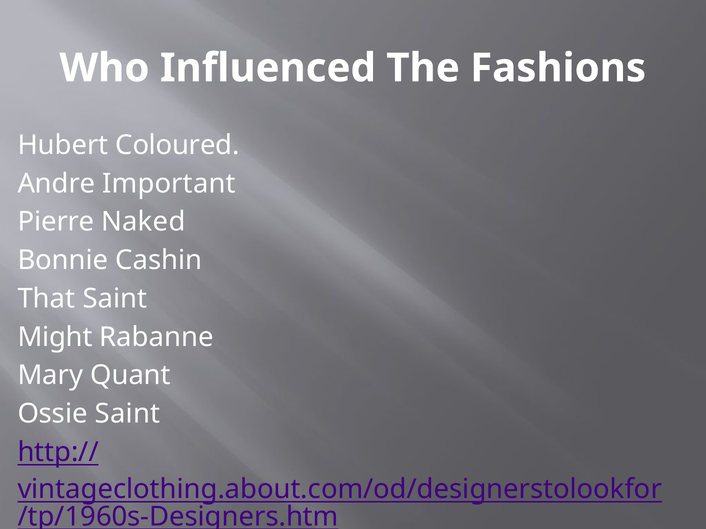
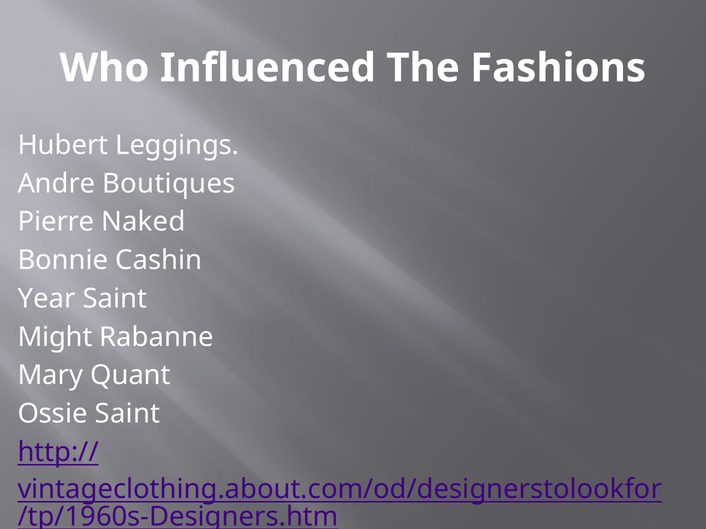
Coloured: Coloured -> Leggings (177, 145)
Important: Important -> Boutiques (169, 184)
That: That -> Year (47, 299)
